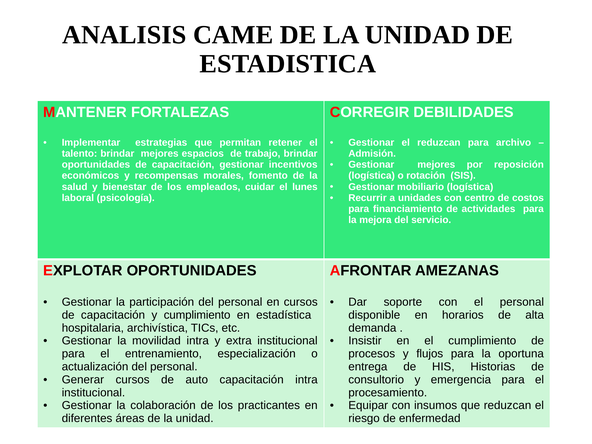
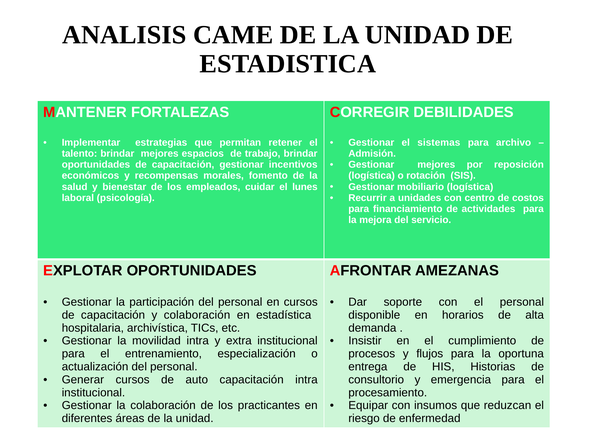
el reduzcan: reduzcan -> sistemas (439, 143)
y cumplimiento: cumplimiento -> colaboración (197, 315)
